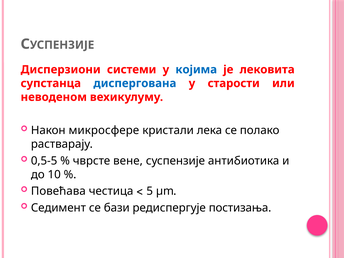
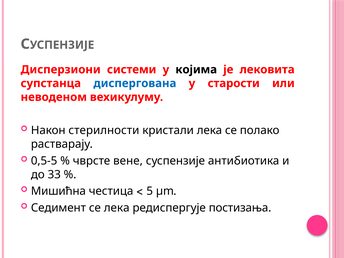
којима colour: blue -> black (196, 70)
микросфере: микросфере -> стерилности (104, 130)
10: 10 -> 33 (54, 175)
Повећава: Повећава -> Мишићна (58, 191)
се бази: бази -> лека (117, 208)
